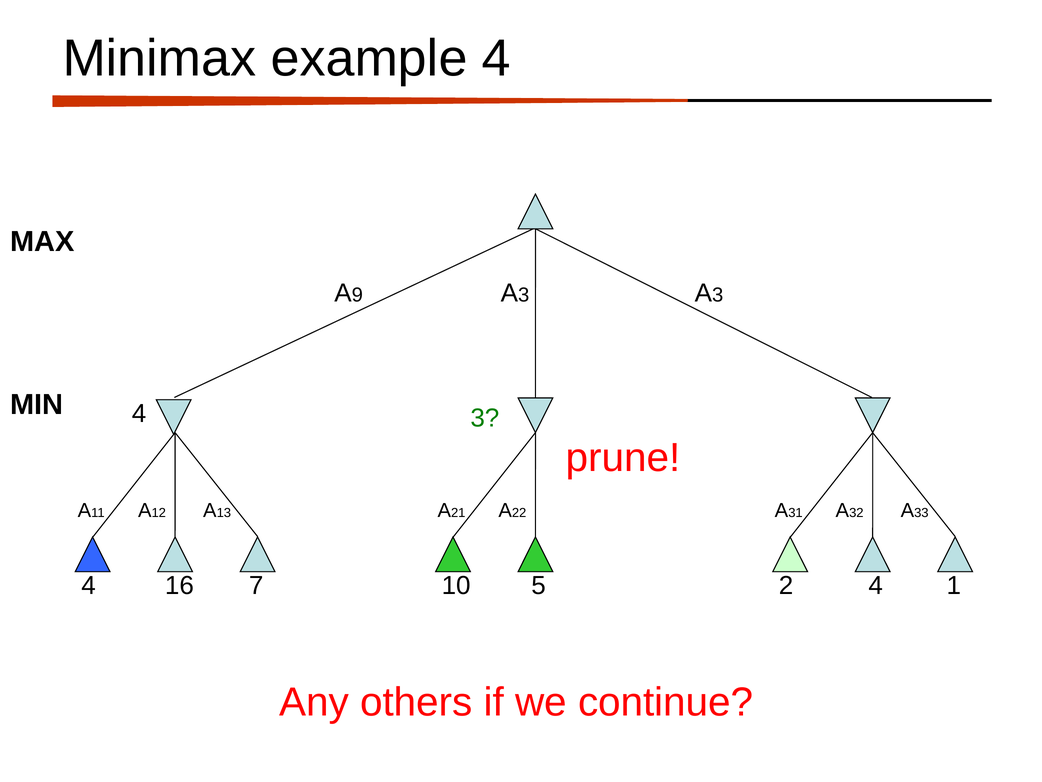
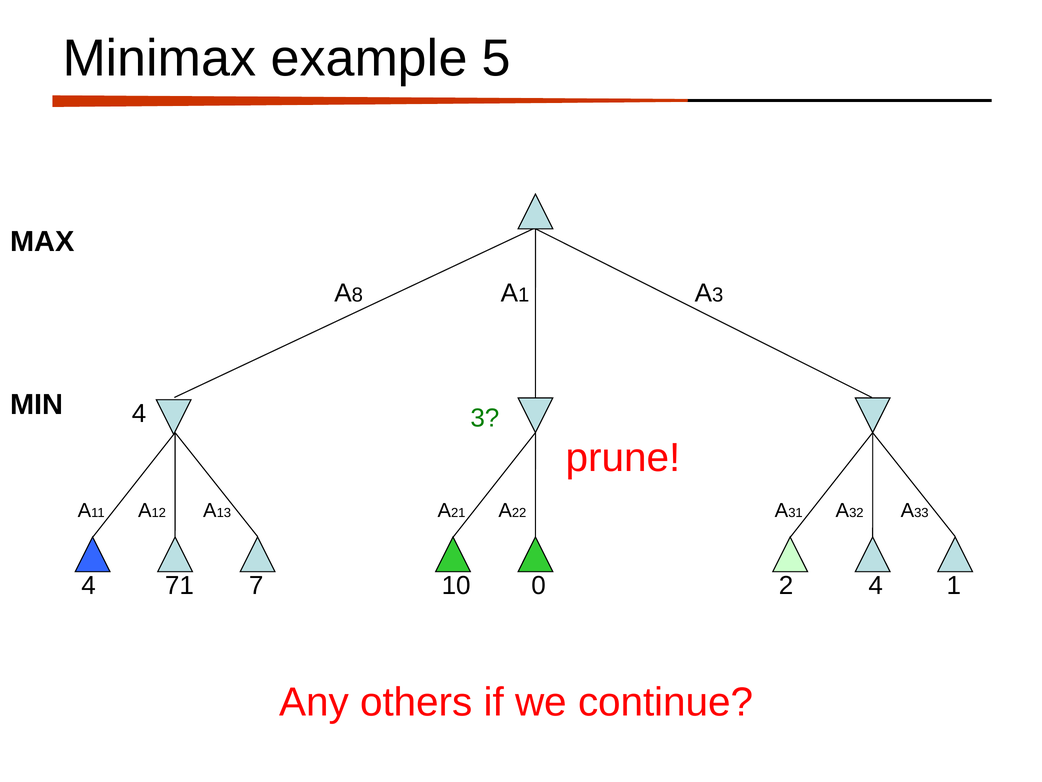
example 4: 4 -> 5 (496, 58)
9: 9 -> 8 (357, 295)
3: 3 -> 1 (524, 295)
16: 16 -> 71 (179, 586)
5: 5 -> 0 (538, 586)
